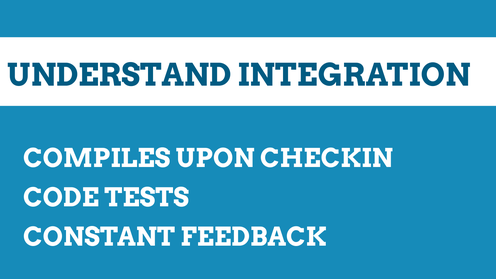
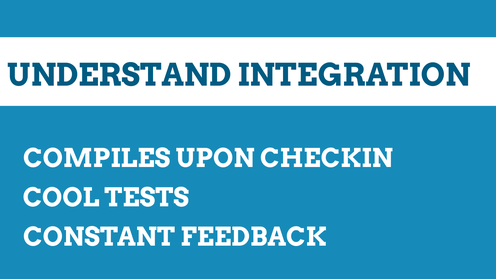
CODE: CODE -> COOL (61, 198)
